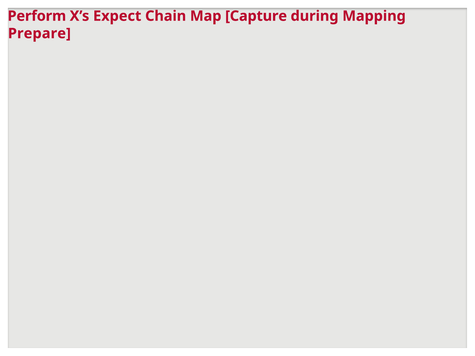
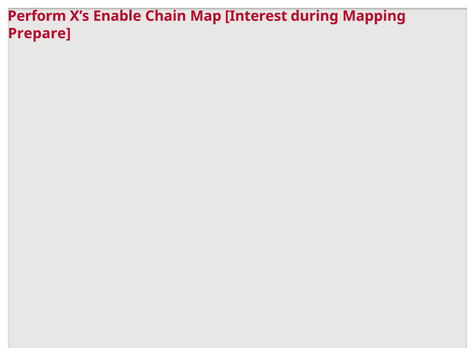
Expect: Expect -> Enable (117, 16)
Capture: Capture -> Interest (256, 16)
